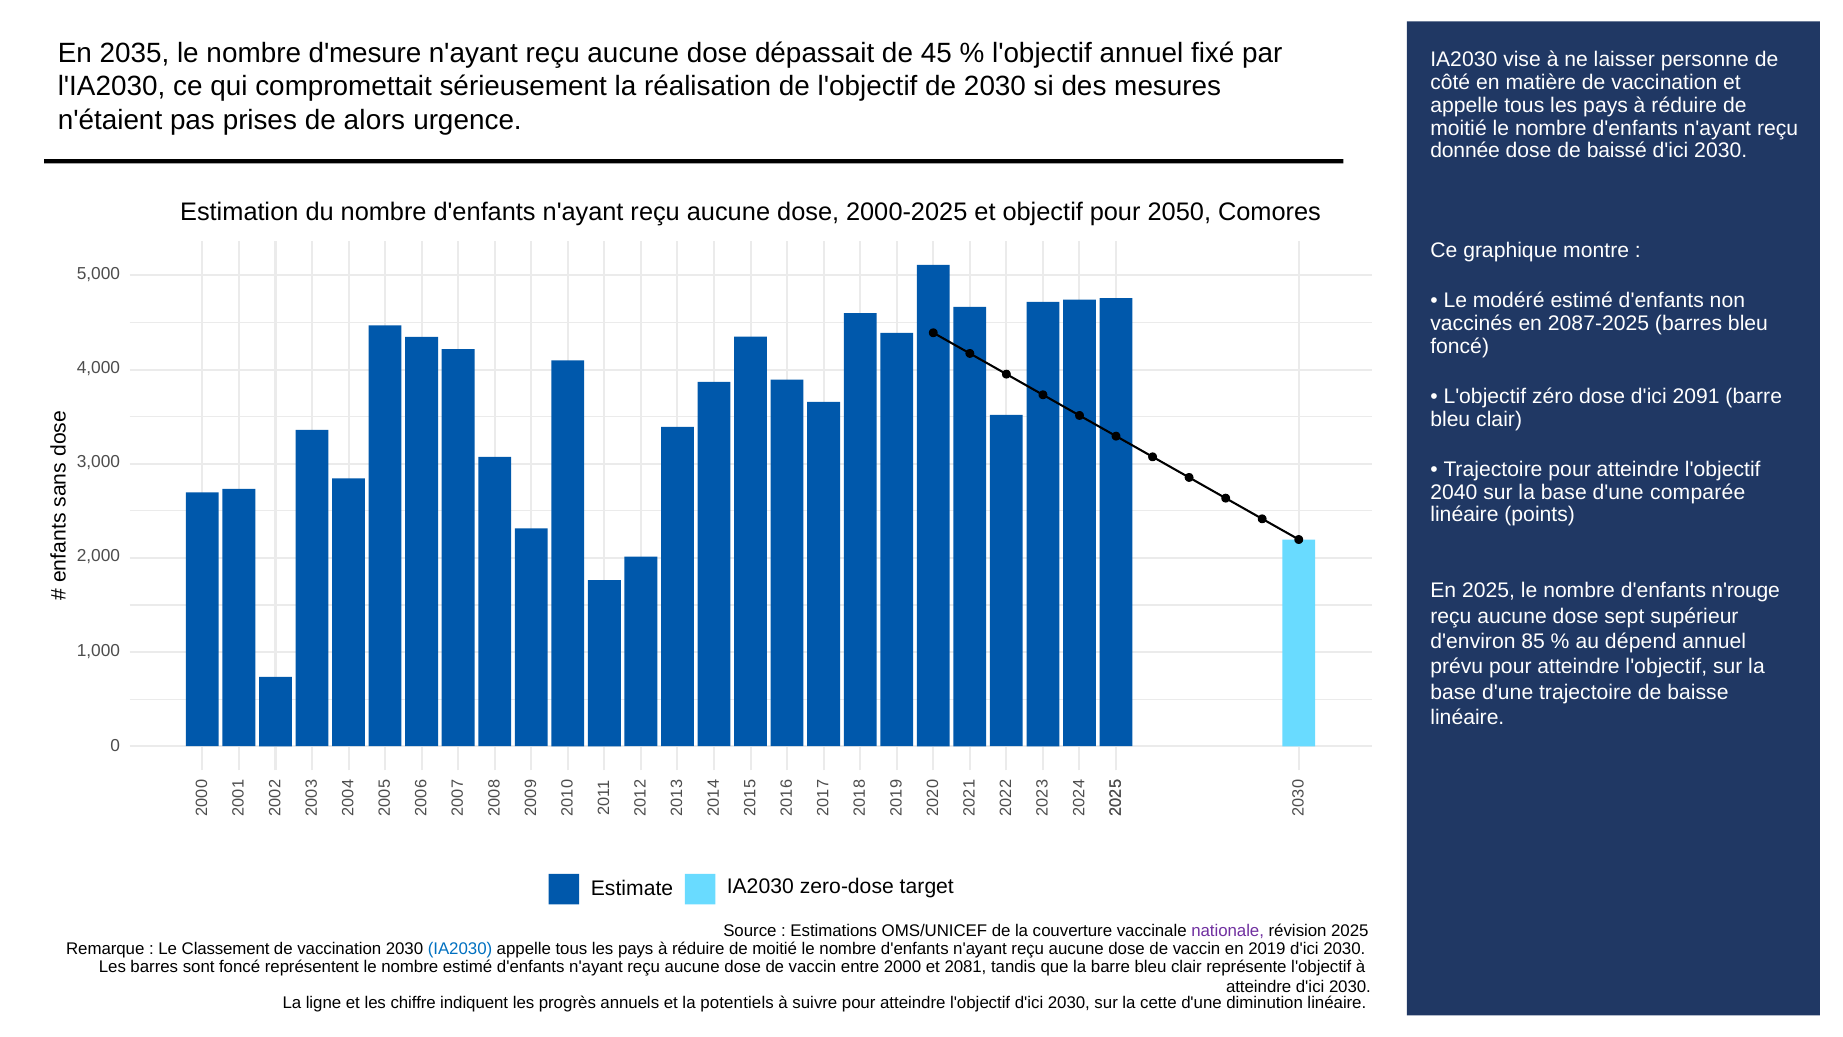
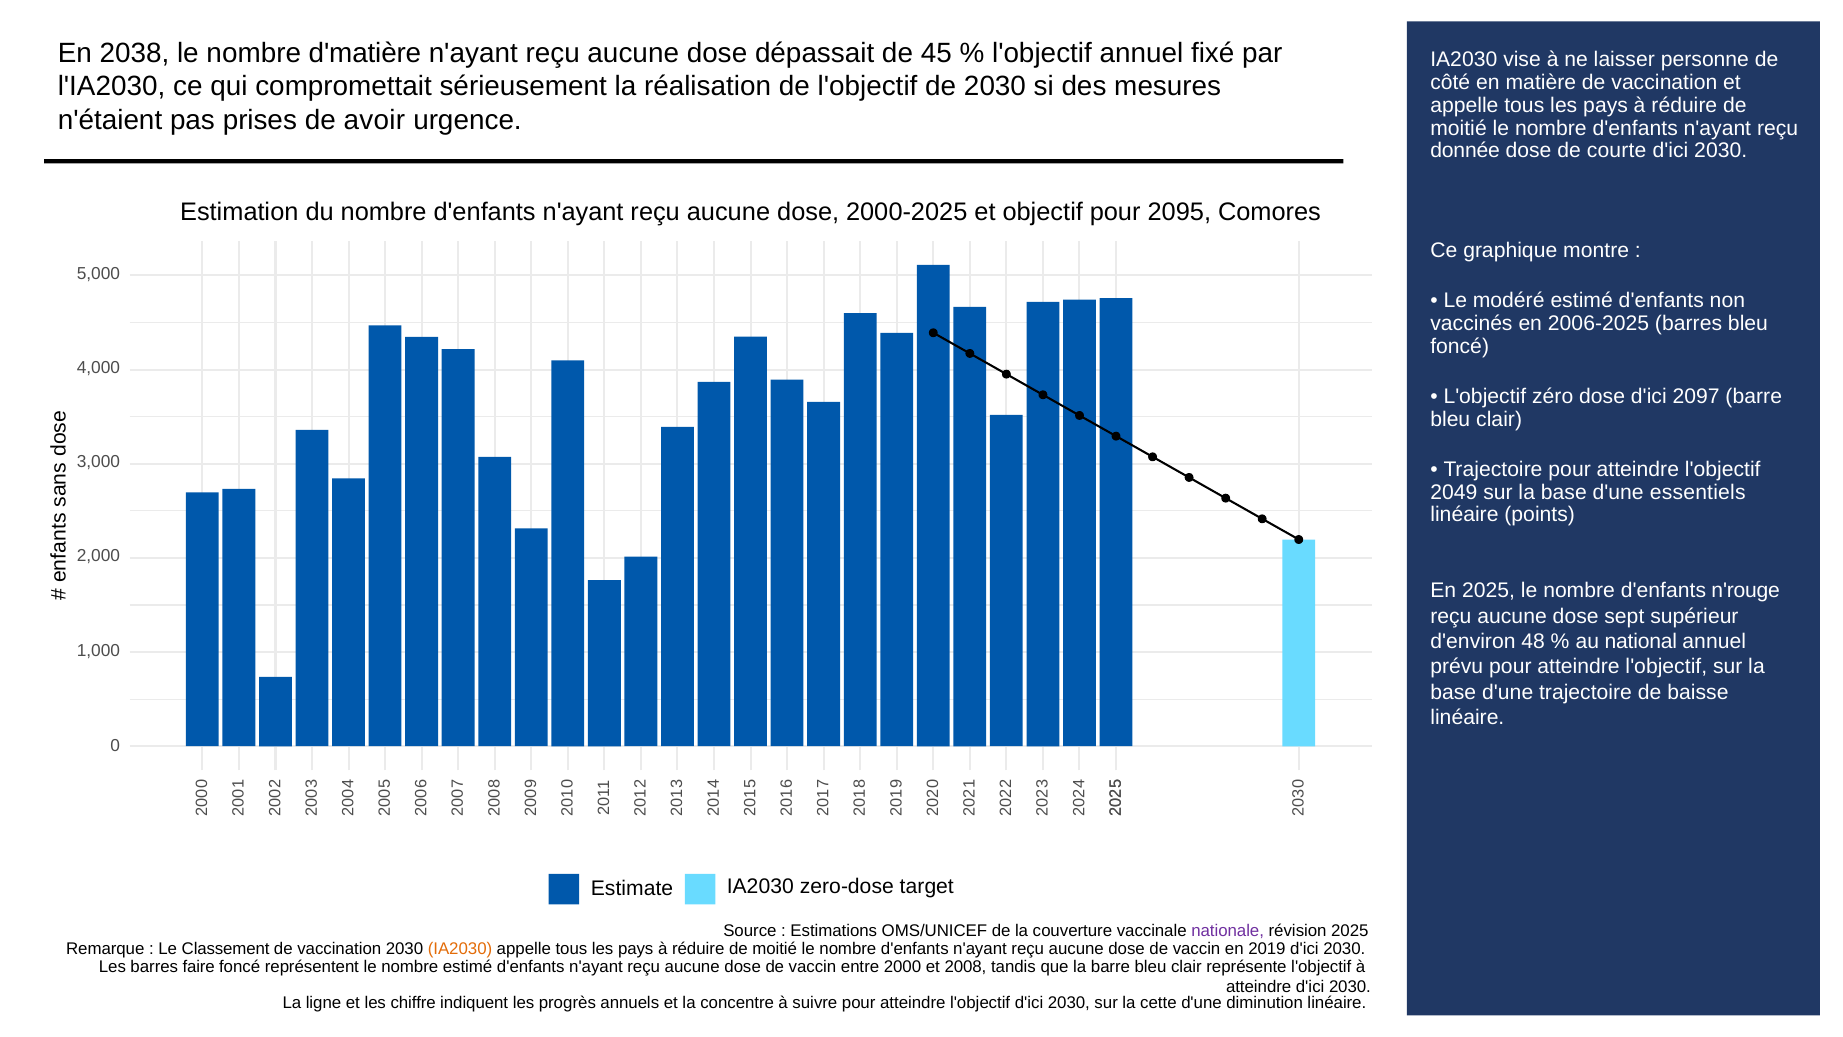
2035: 2035 -> 2038 (134, 53)
d'mesure: d'mesure -> d'matière (365, 53)
alors: alors -> avoir (374, 120)
baissé: baissé -> courte (1617, 151)
2050: 2050 -> 2095 (1179, 212)
2087-2025: 2087-2025 -> 2006-2025 (1599, 324)
2091: 2091 -> 2097 (1696, 396)
2040: 2040 -> 2049 (1454, 492)
comparée: comparée -> essentiels (1698, 492)
85: 85 -> 48 (1533, 641)
dépend: dépend -> national (1641, 641)
IA2030 colour: blue -> orange (460, 948)
sont: sont -> faire (199, 967)
2081: 2081 -> 2008 (965, 967)
potentiels: potentiels -> concentre (737, 1003)
